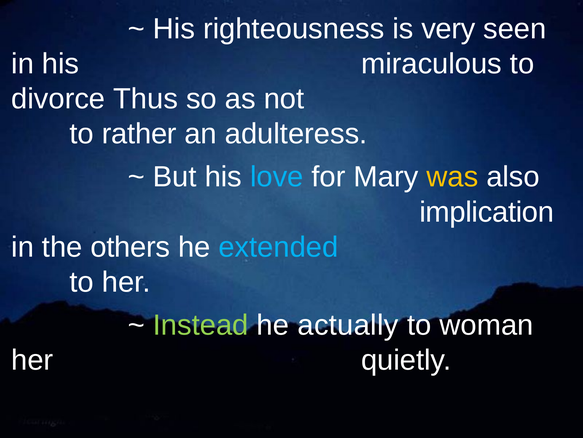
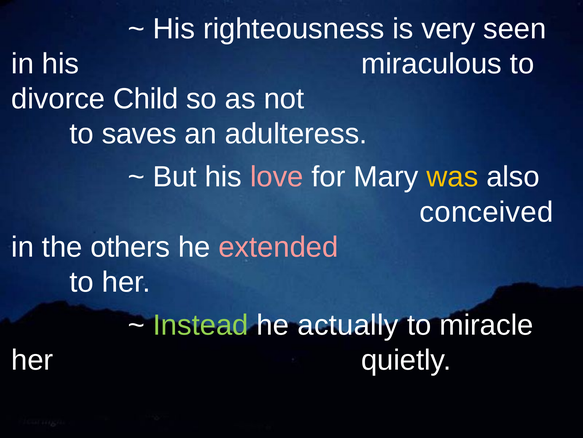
Thus: Thus -> Child (146, 99)
rather: rather -> saves (139, 134)
love colour: light blue -> pink (277, 177)
implication: implication -> conceived (486, 212)
extended colour: light blue -> pink (278, 247)
woman: woman -> miracle (486, 325)
